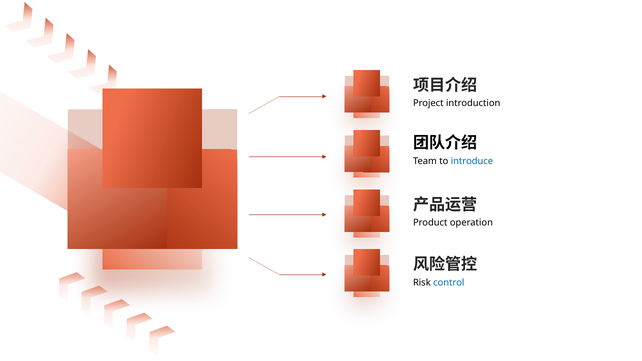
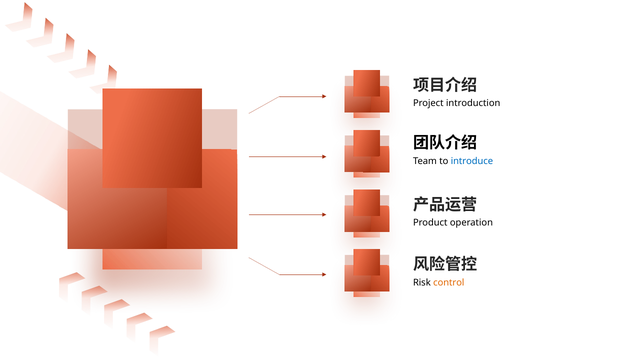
control colour: blue -> orange (449, 283)
